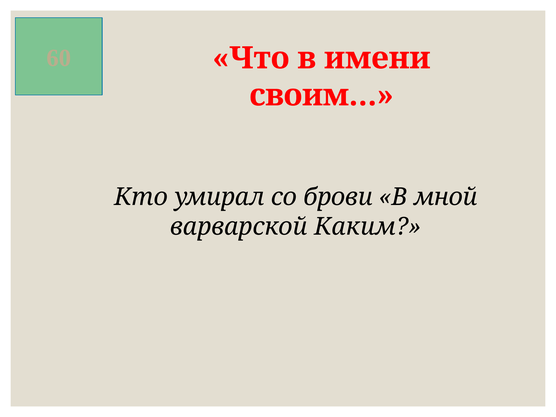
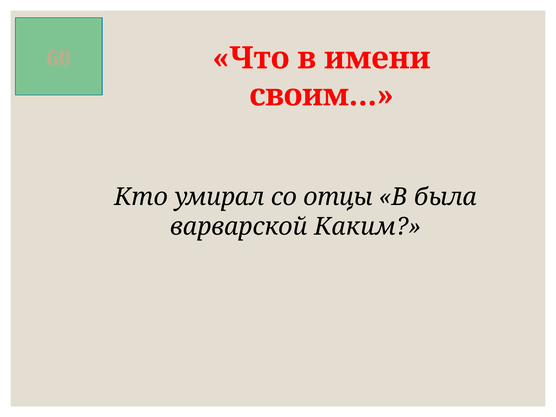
брови: брови -> отцы (338, 197)
мной: мной -> была (446, 197)
